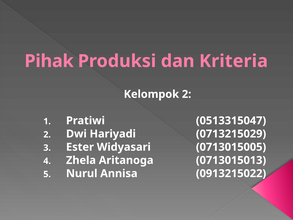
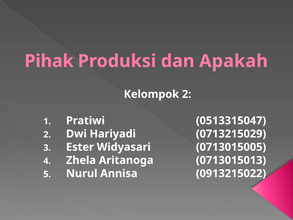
Kriteria: Kriteria -> Apakah (234, 61)
